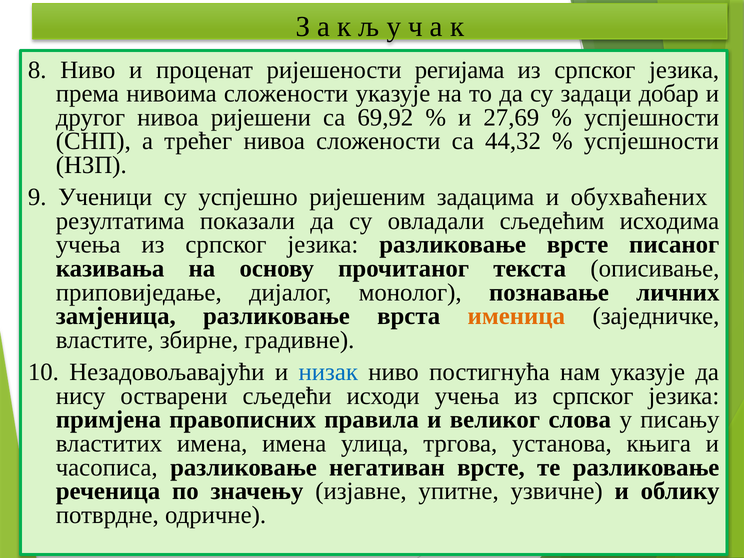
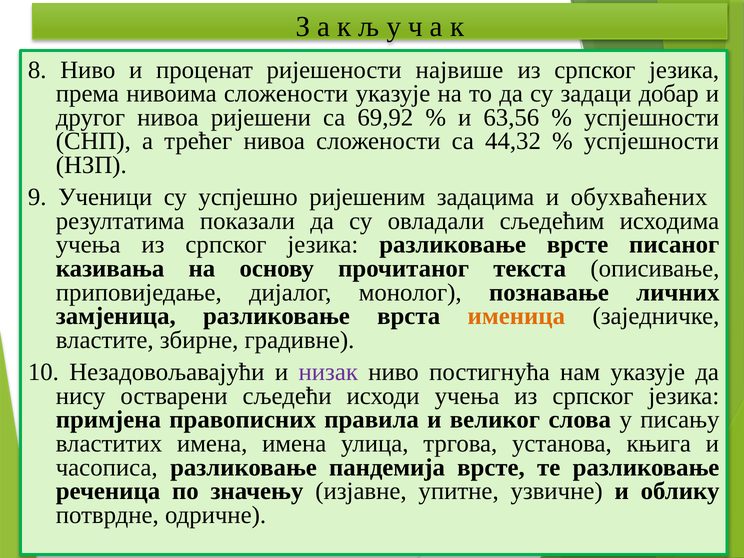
регијама: регијама -> највише (459, 70)
27,69: 27,69 -> 63,56 (511, 117)
низак colour: blue -> purple (328, 372)
негативан: негативан -> пандемија (387, 467)
